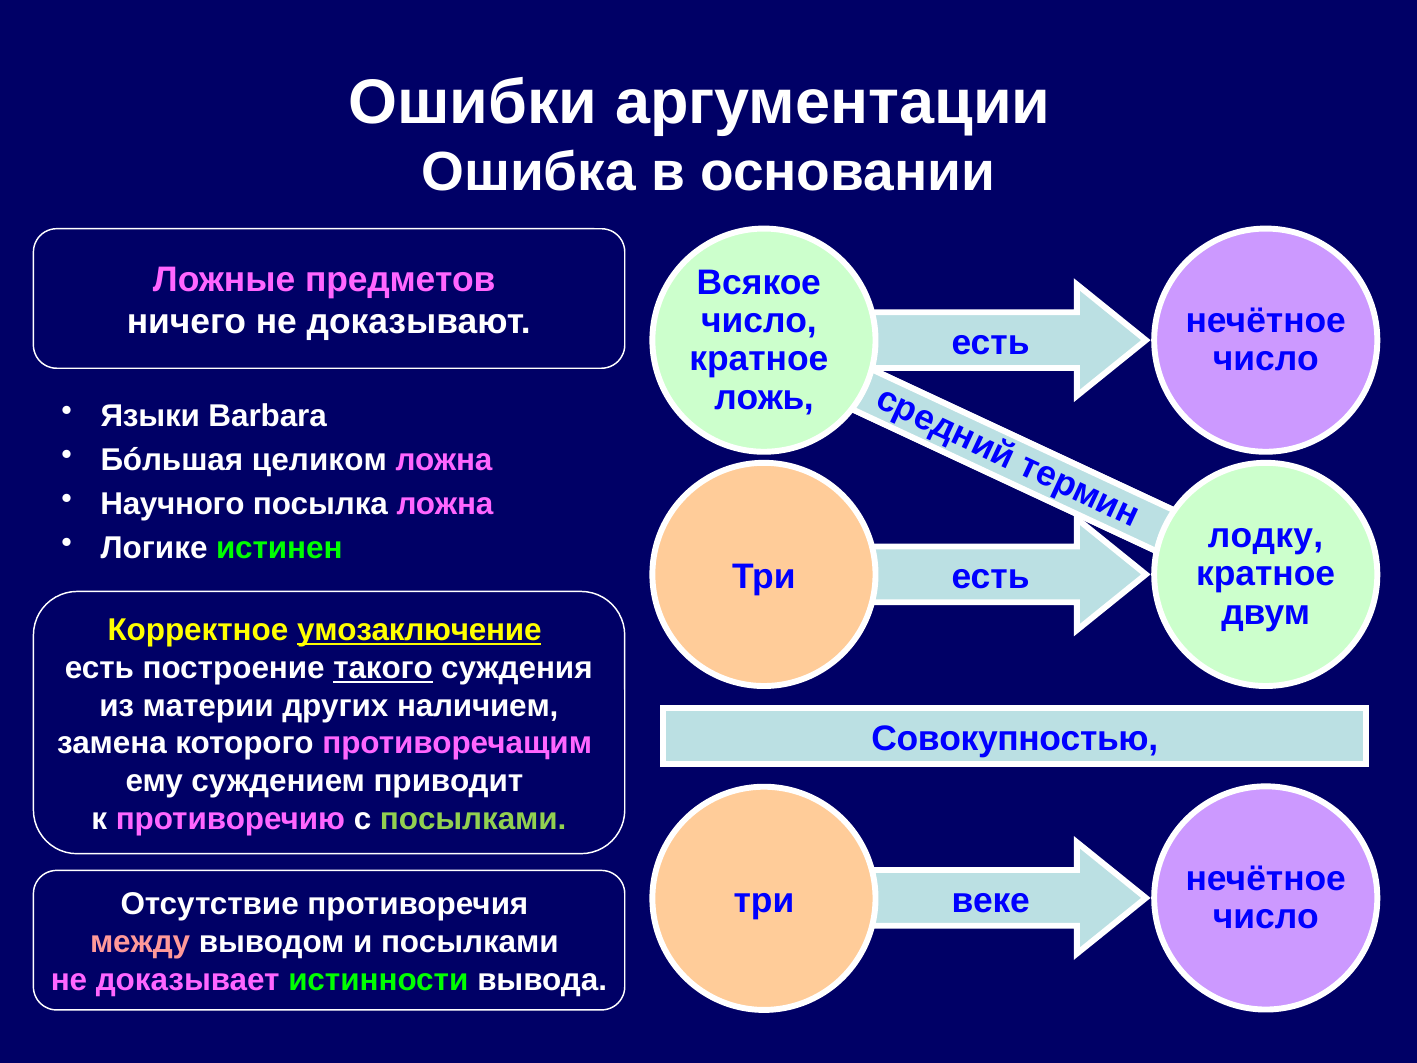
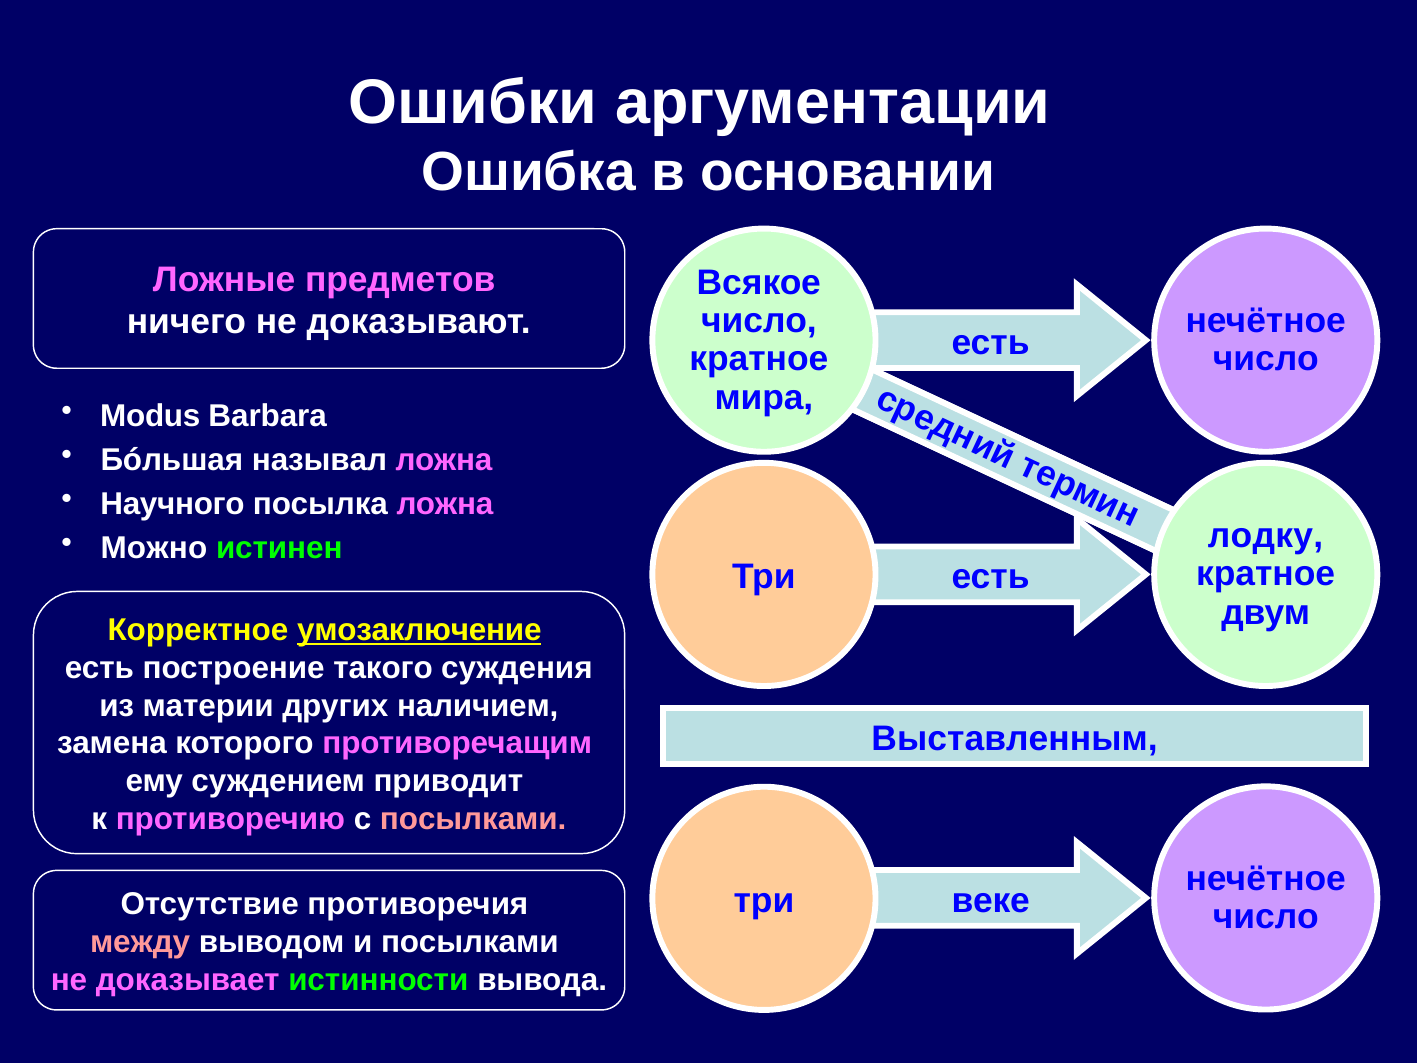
ложь: ложь -> мира (764, 397)
Языки: Языки -> Modus (150, 416)
целиком: целиком -> называл (319, 460)
Логике: Логике -> Можно (154, 548)
такого underline: present -> none (383, 668)
Совокупностью: Совокупностью -> Выставленным (1015, 739)
посылками colour: light green -> pink (473, 819)
